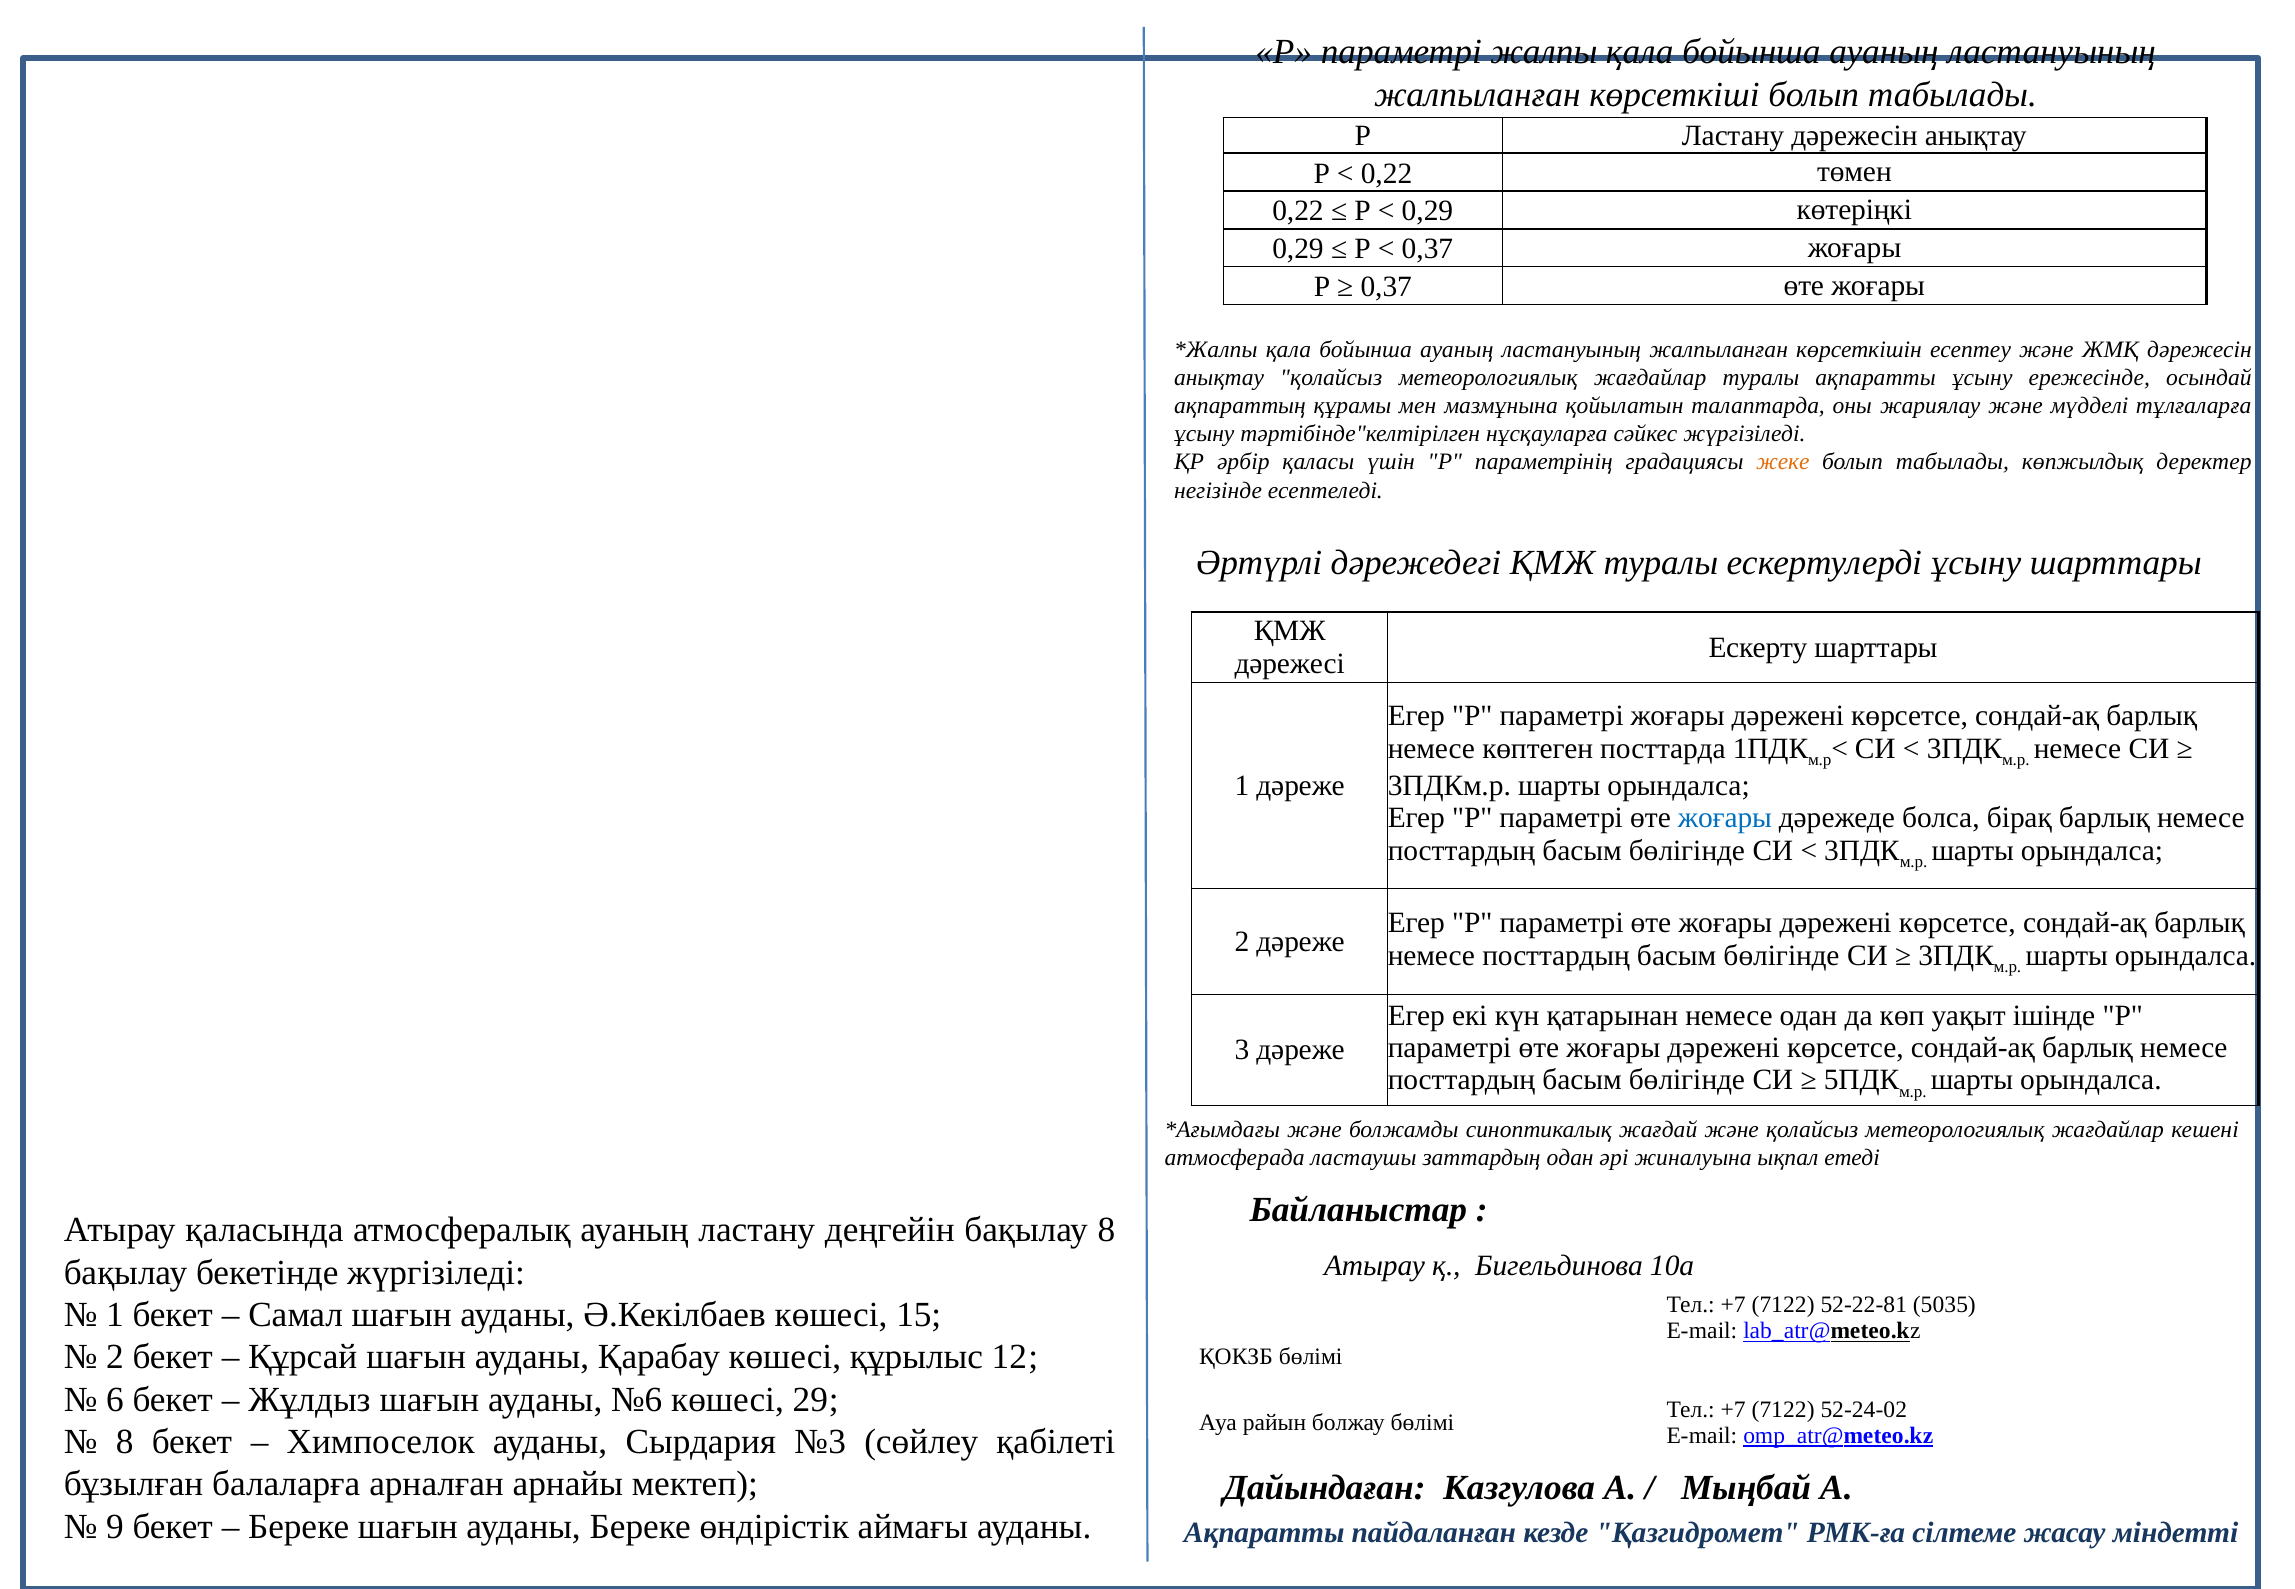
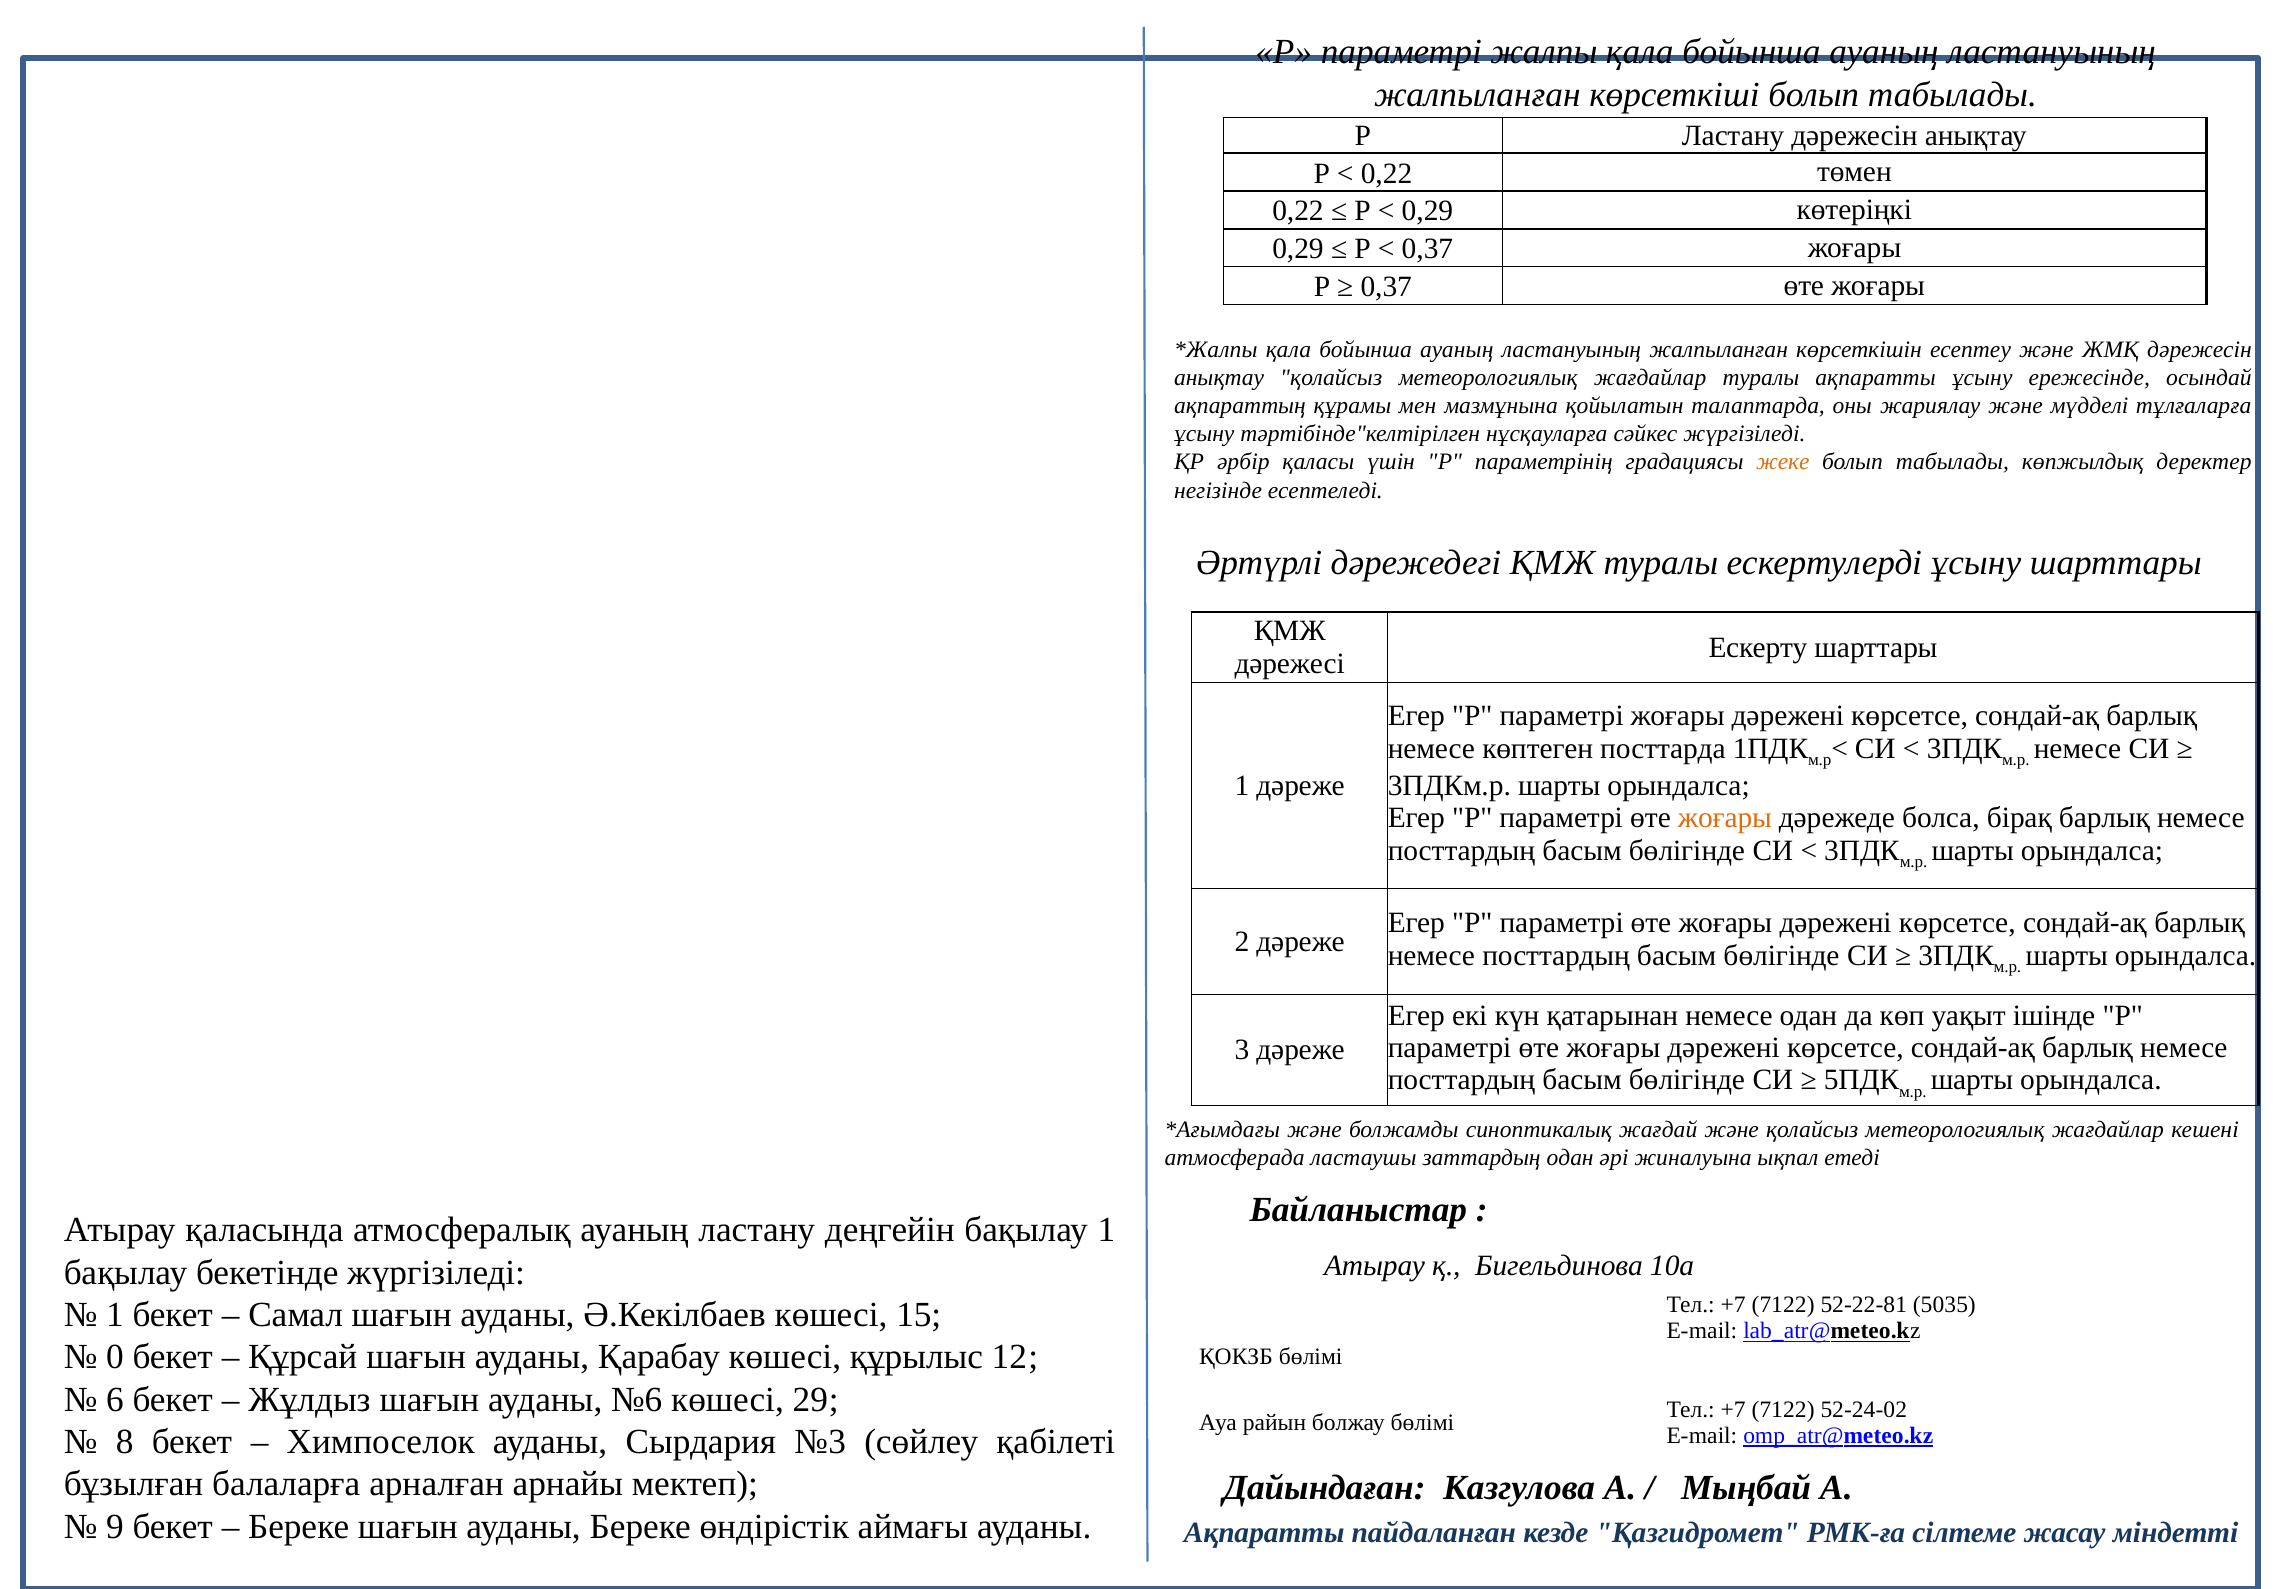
жоғары colour: blue -> orange (1725, 818)
бақылау 8: 8 -> 1 (1106, 1230)
2: 2 -> 0 (115, 1357)
